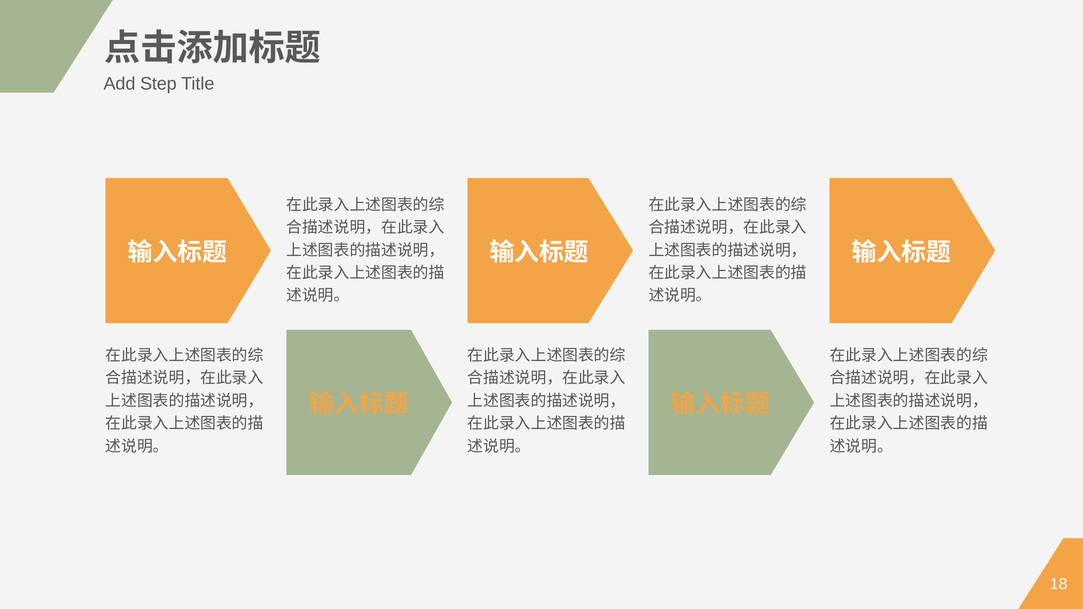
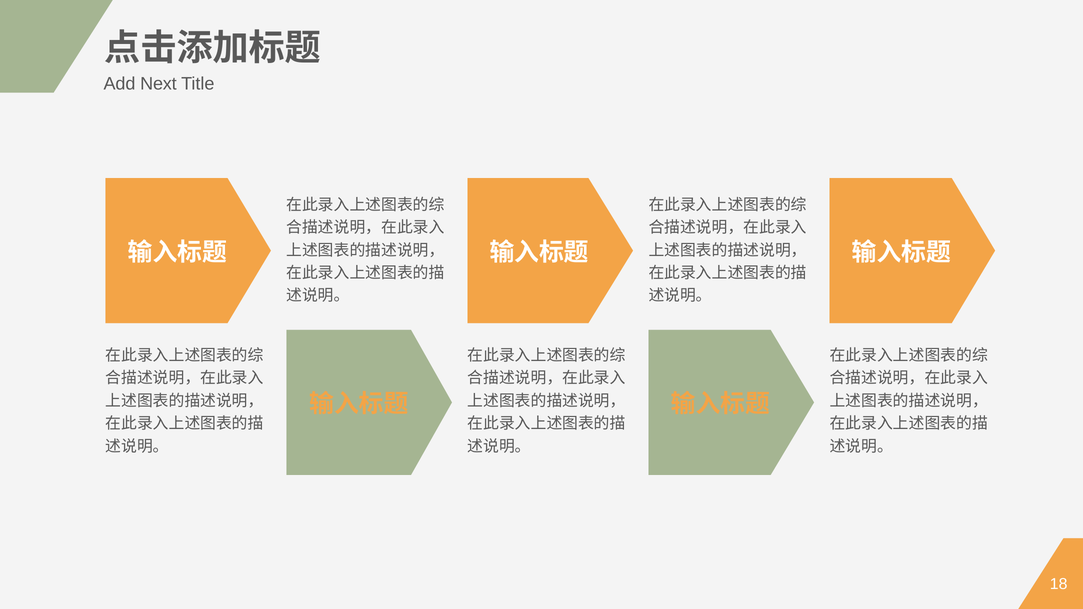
Step: Step -> Next (158, 84)
